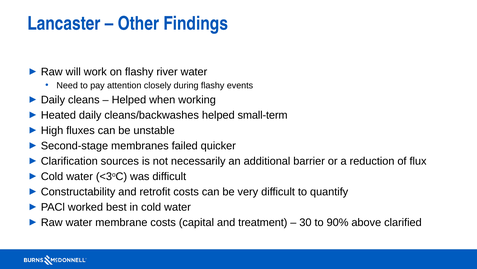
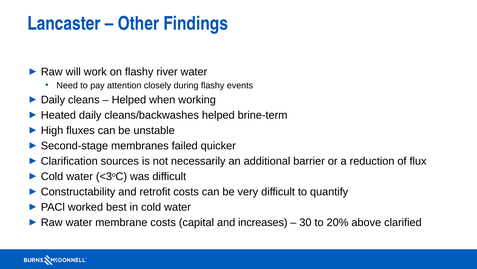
small-term: small-term -> brine-term (263, 115)
treatment: treatment -> increases (263, 222)
90%: 90% -> 20% (338, 222)
